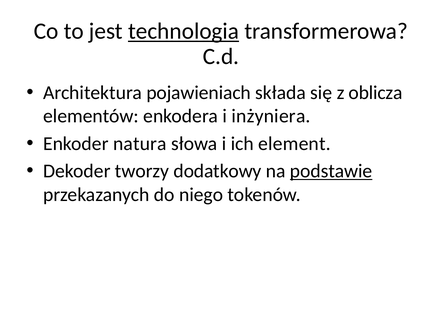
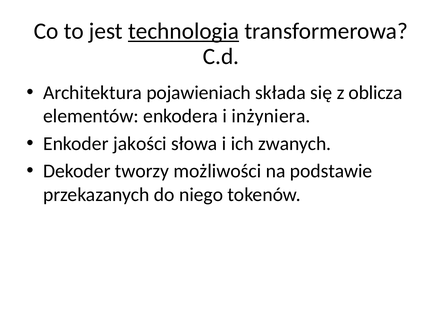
natura: natura -> jakości (140, 144)
element: element -> zwanych (295, 144)
dodatkowy: dodatkowy -> możliwości (217, 171)
podstawie underline: present -> none (331, 171)
